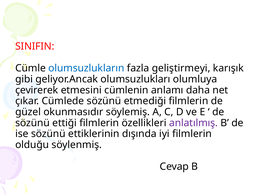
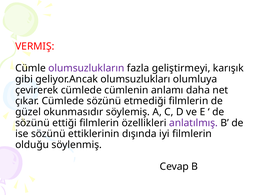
SINIFIN: SINIFIN -> VERMIŞ (35, 47)
olumsuzlukların colour: blue -> purple (86, 69)
çevirerek etmesini: etmesini -> cümlede (81, 90)
